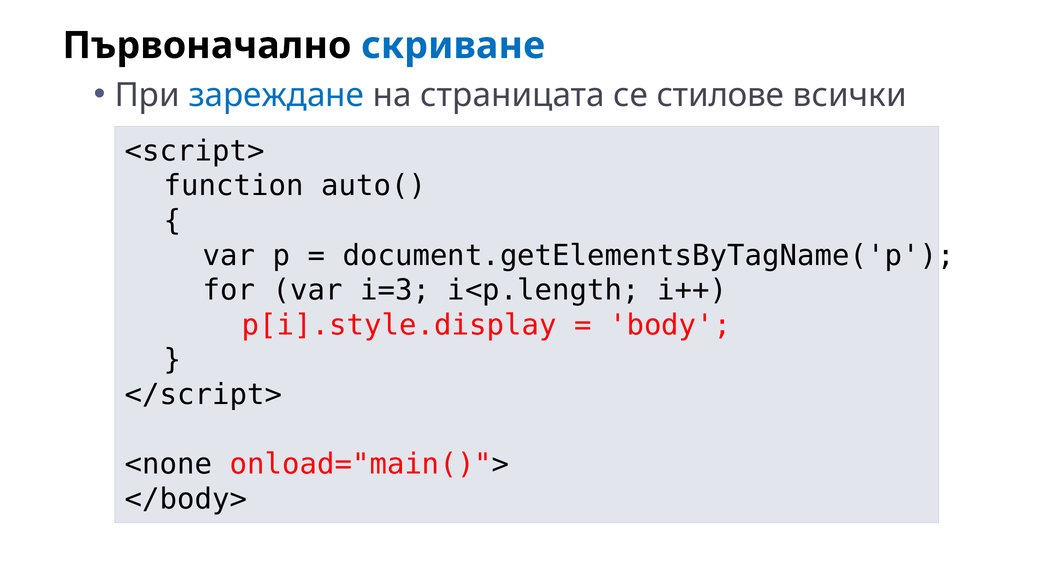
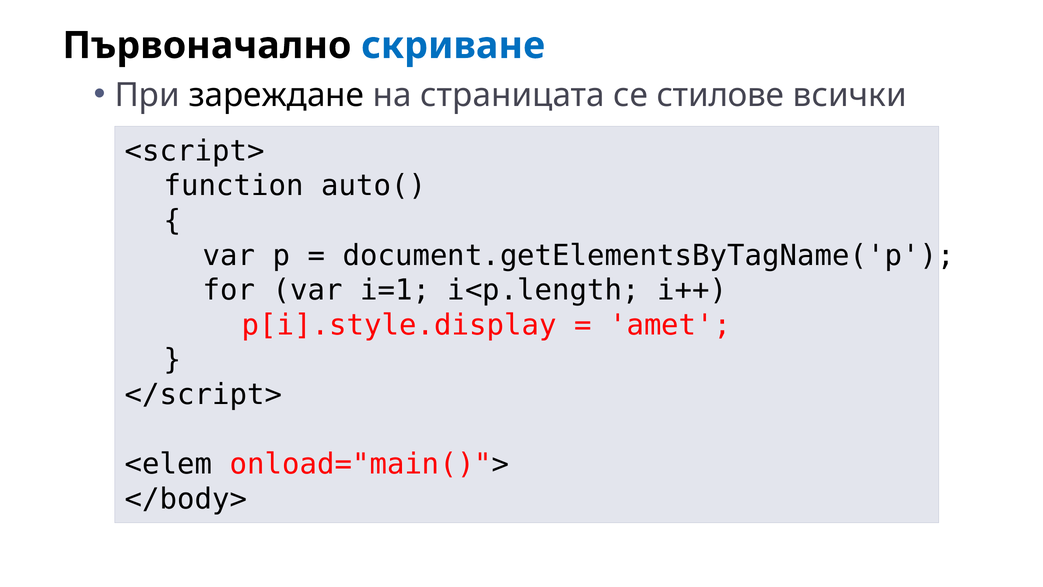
зареждане colour: blue -> black (276, 95)
i=3: i=3 -> i=1 (395, 290)
body: body -> amet (670, 325)
<none: <none -> <elem (169, 464)
